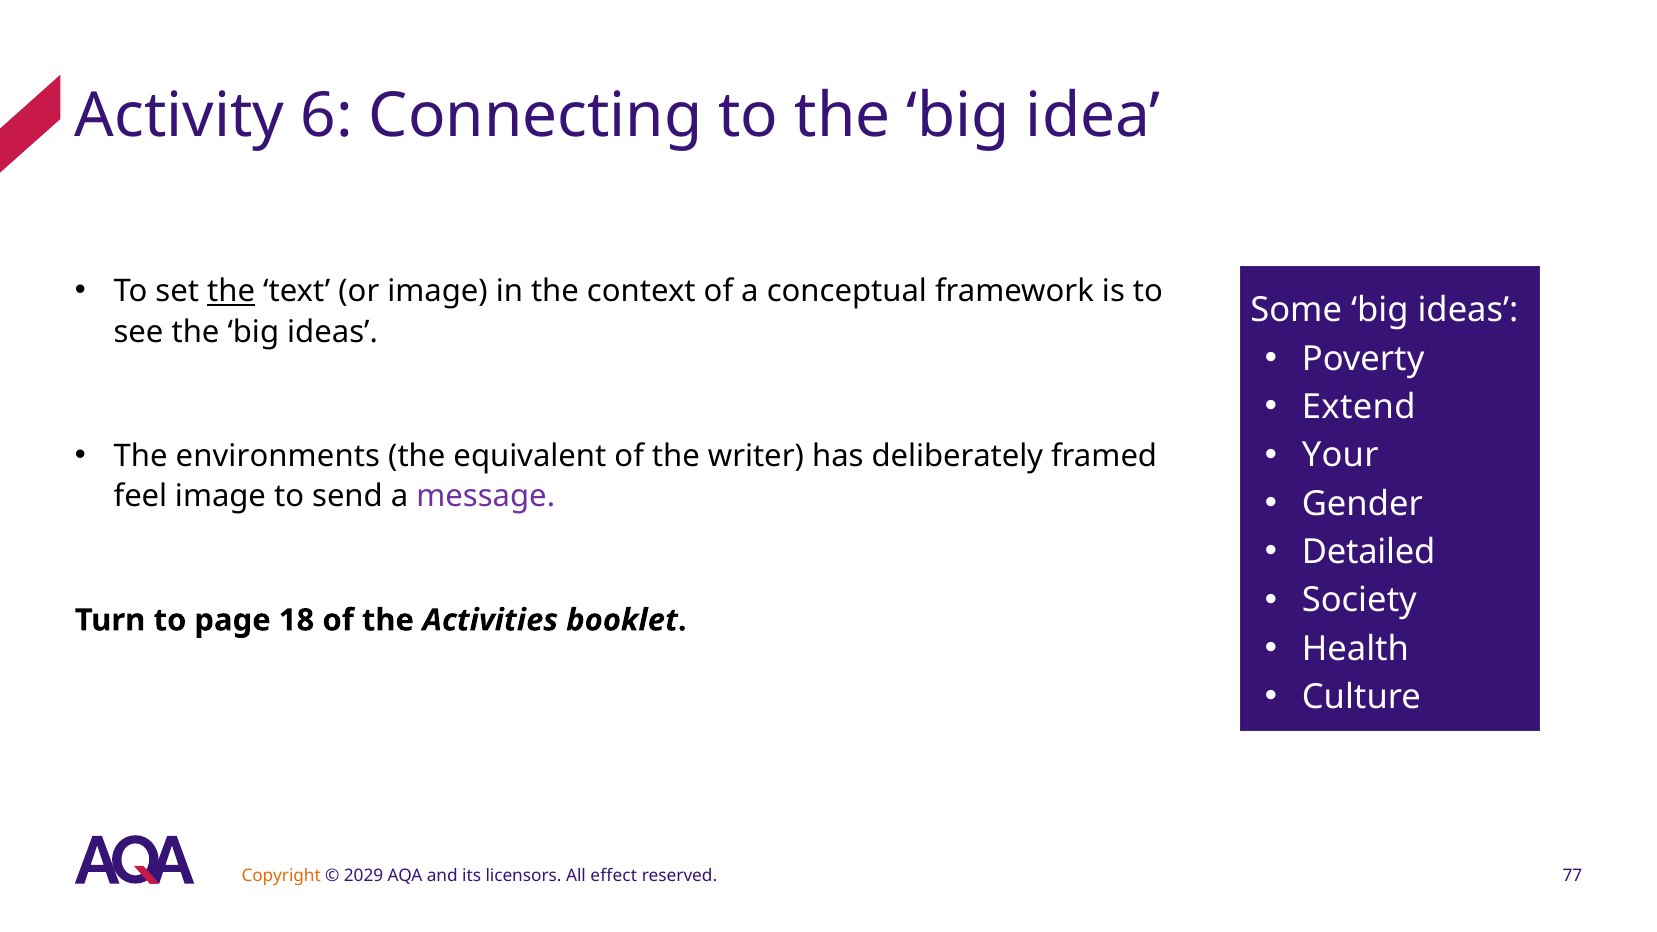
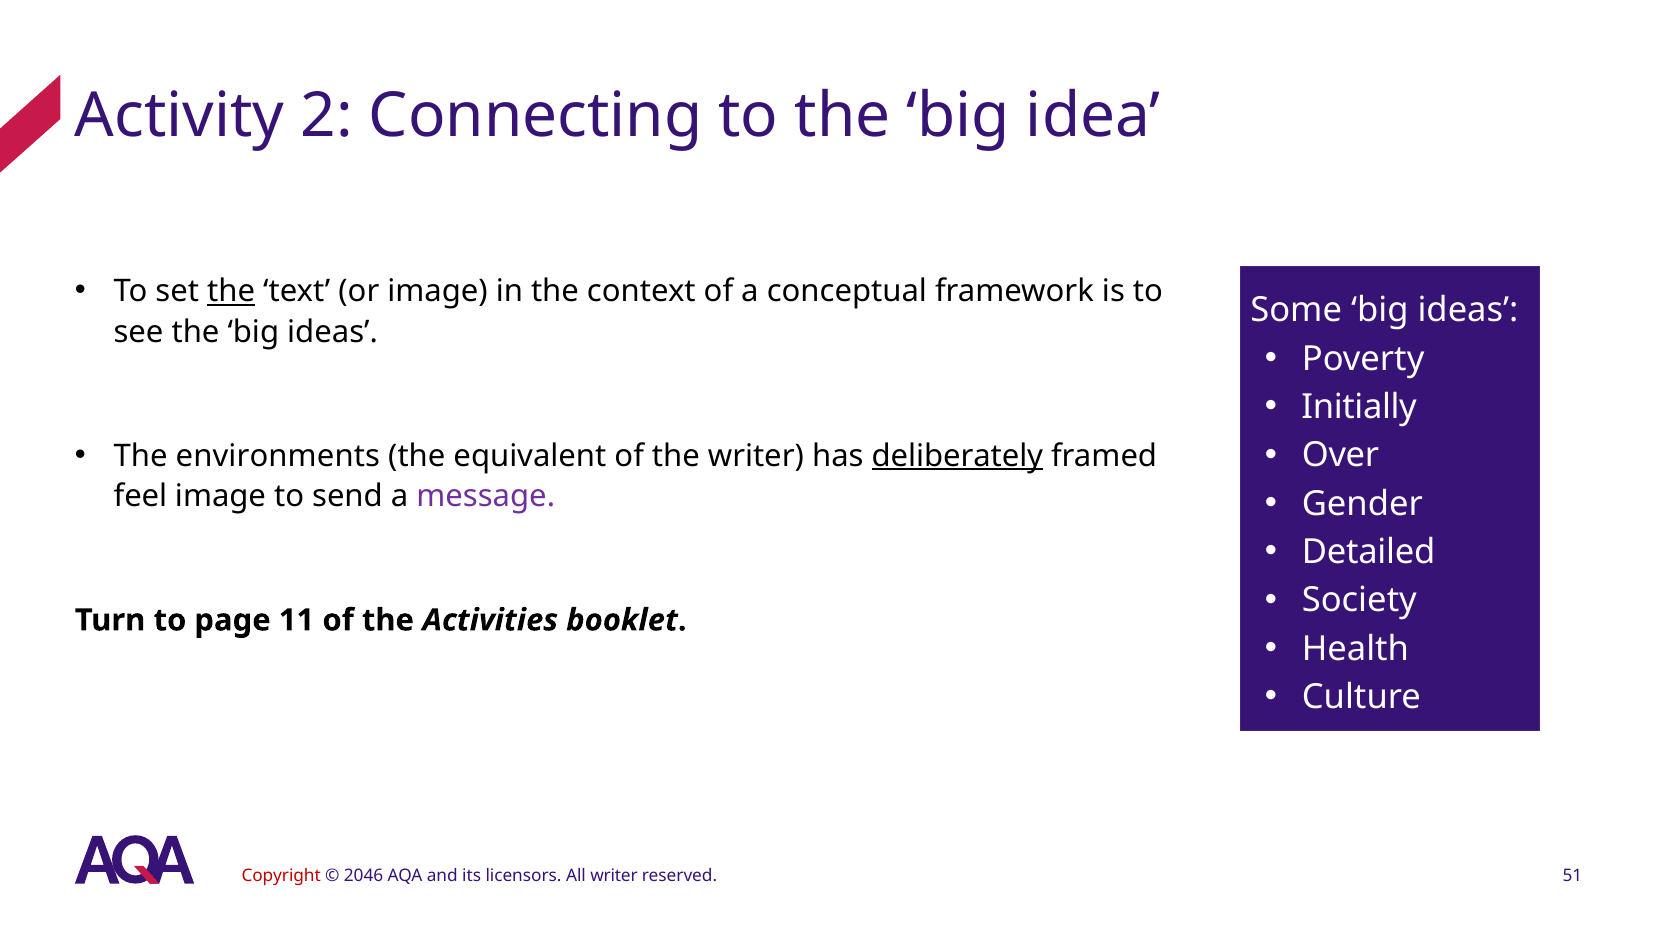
6: 6 -> 2 (327, 116)
Extend: Extend -> Initially (1359, 407)
Your: Your -> Over (1340, 456)
deliberately underline: none -> present (957, 456)
18: 18 -> 11 (297, 620)
Copyright colour: orange -> red (281, 876)
2029: 2029 -> 2046 (364, 876)
All effect: effect -> writer (614, 876)
77: 77 -> 51 (1572, 876)
